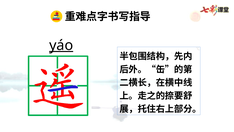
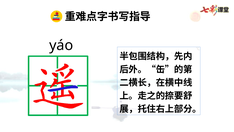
yáo underline: present -> none (61, 45)
